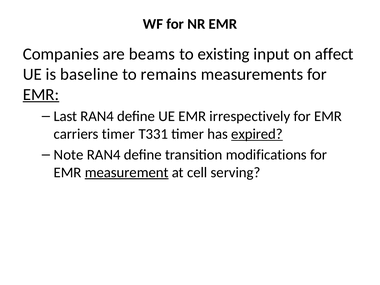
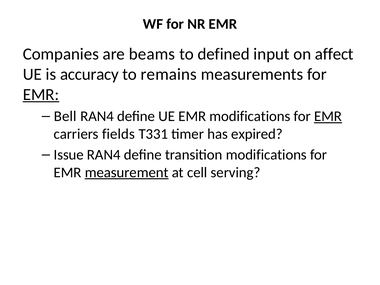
existing: existing -> defined (224, 54)
baseline: baseline -> accuracy (89, 74)
Last: Last -> Bell (65, 116)
EMR irrespectively: irrespectively -> modifications (250, 116)
EMR underline: none -> present (328, 116)
carriers timer: timer -> fields (118, 134)
expired underline: present -> none (257, 134)
Note: Note -> Issue (69, 155)
